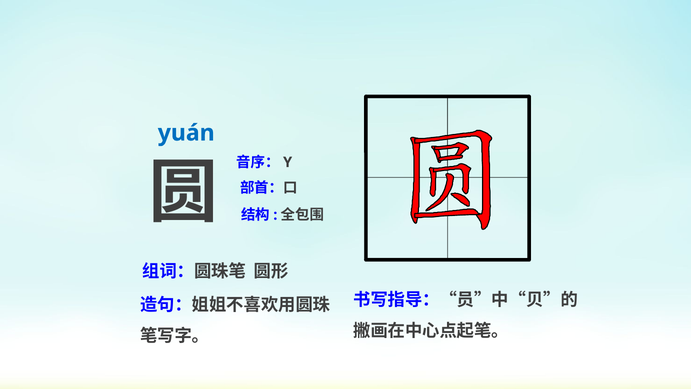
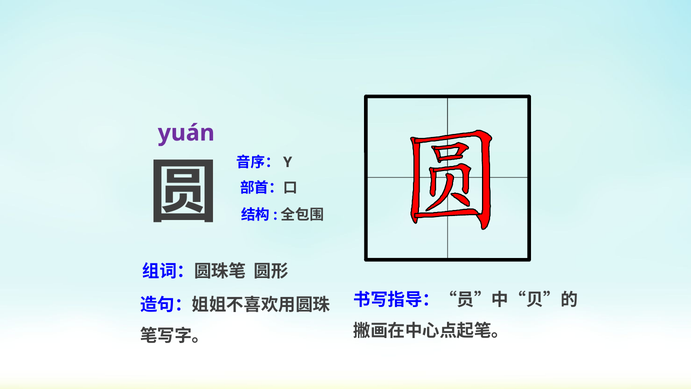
yuán colour: blue -> purple (186, 133)
